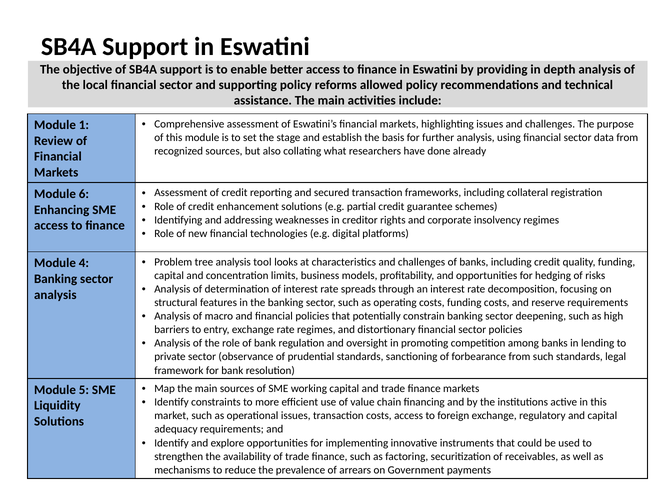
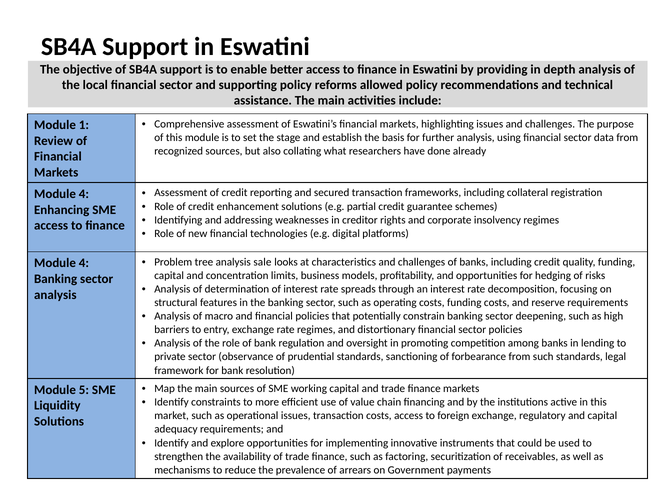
6: 6 -> 4 (84, 194)
tool: tool -> sale (262, 262)
